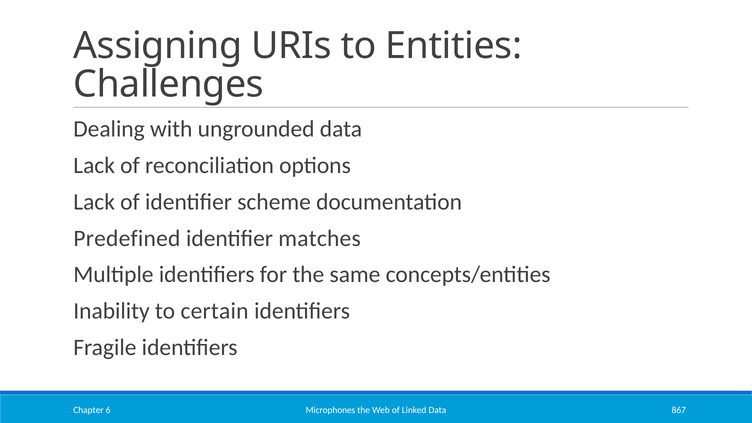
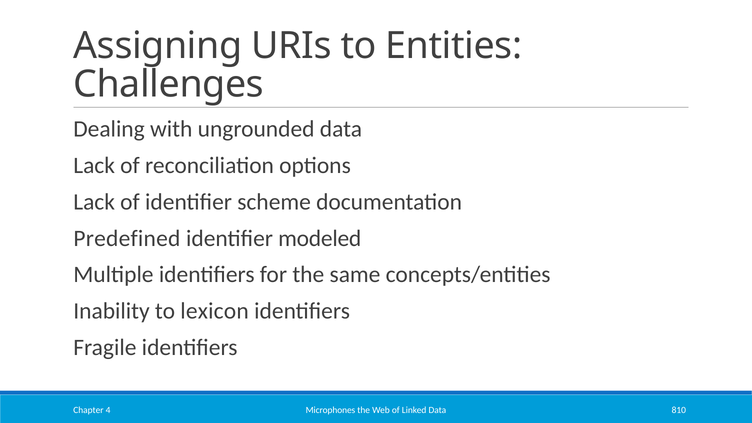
matches: matches -> modeled (320, 238)
certain: certain -> lexicon (215, 311)
867: 867 -> 810 (679, 410)
6: 6 -> 4 (108, 410)
